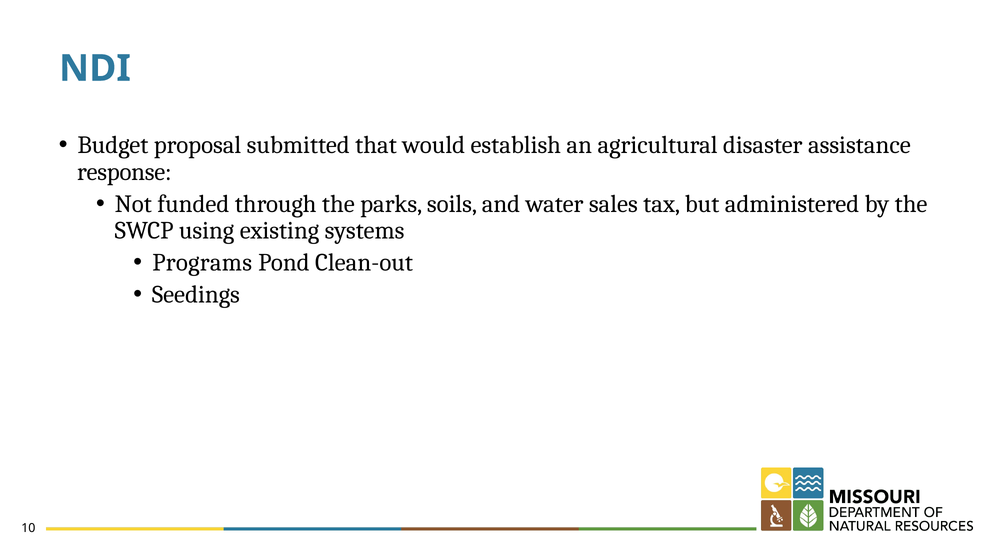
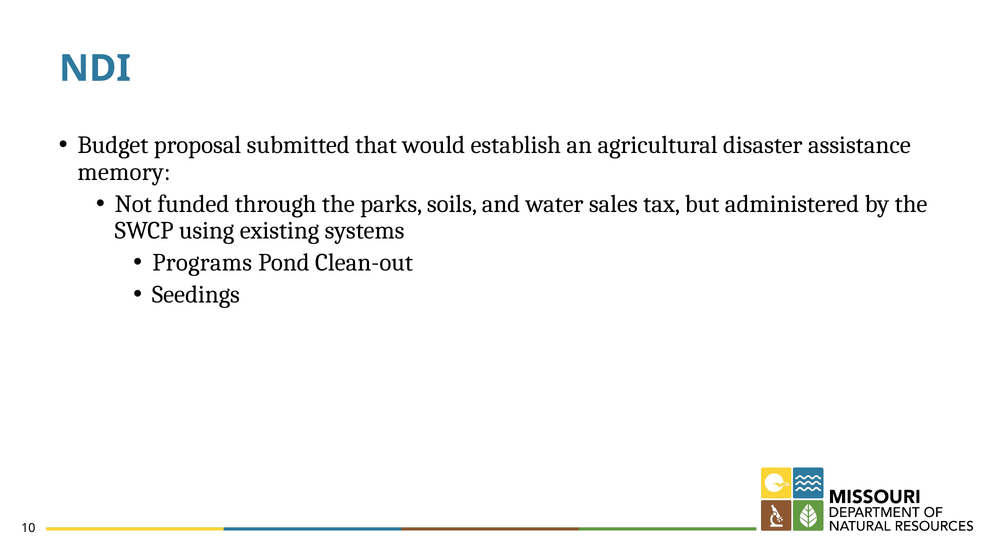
response: response -> memory (124, 172)
